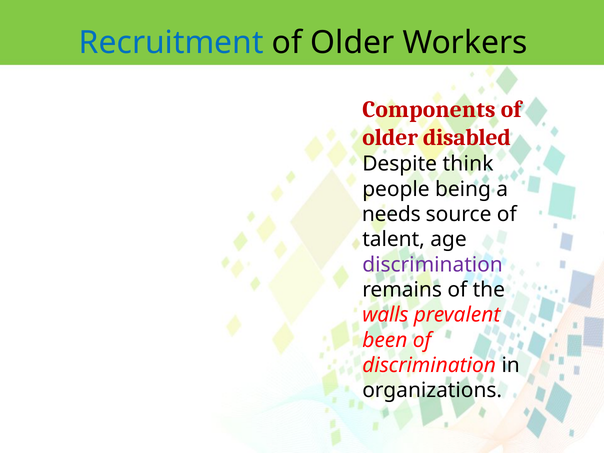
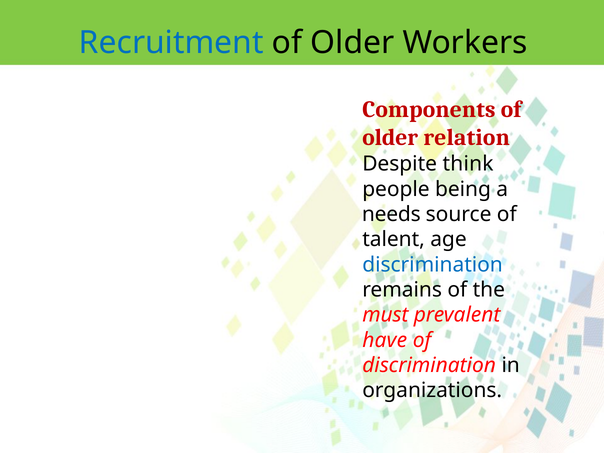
disabled: disabled -> relation (467, 137)
discrimination colour: purple -> blue (433, 265)
walls: walls -> must (385, 315)
been: been -> have (385, 340)
